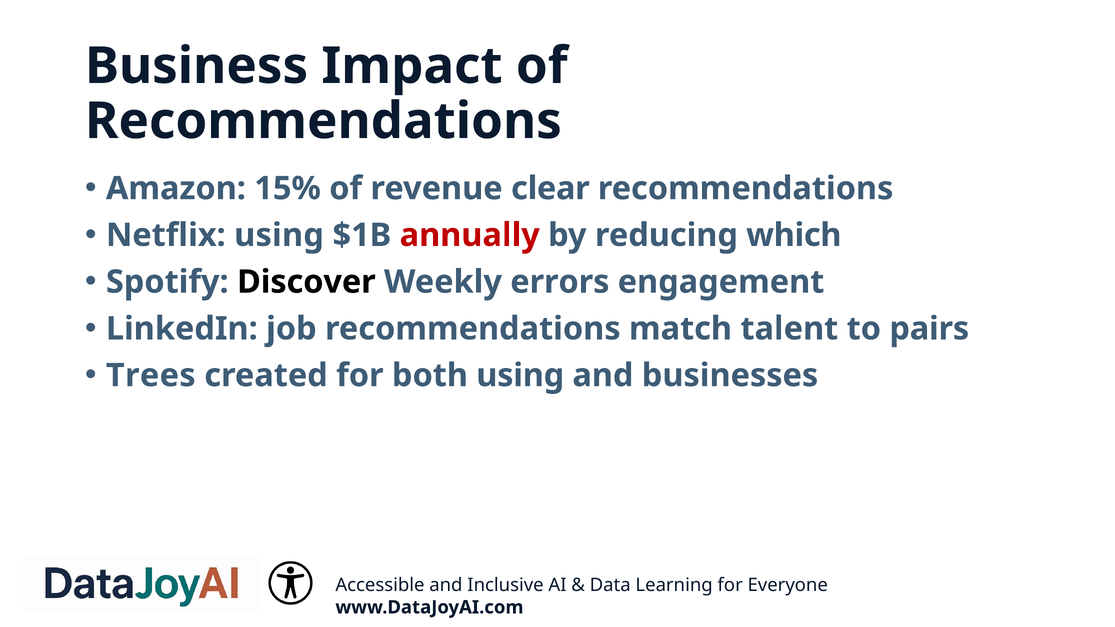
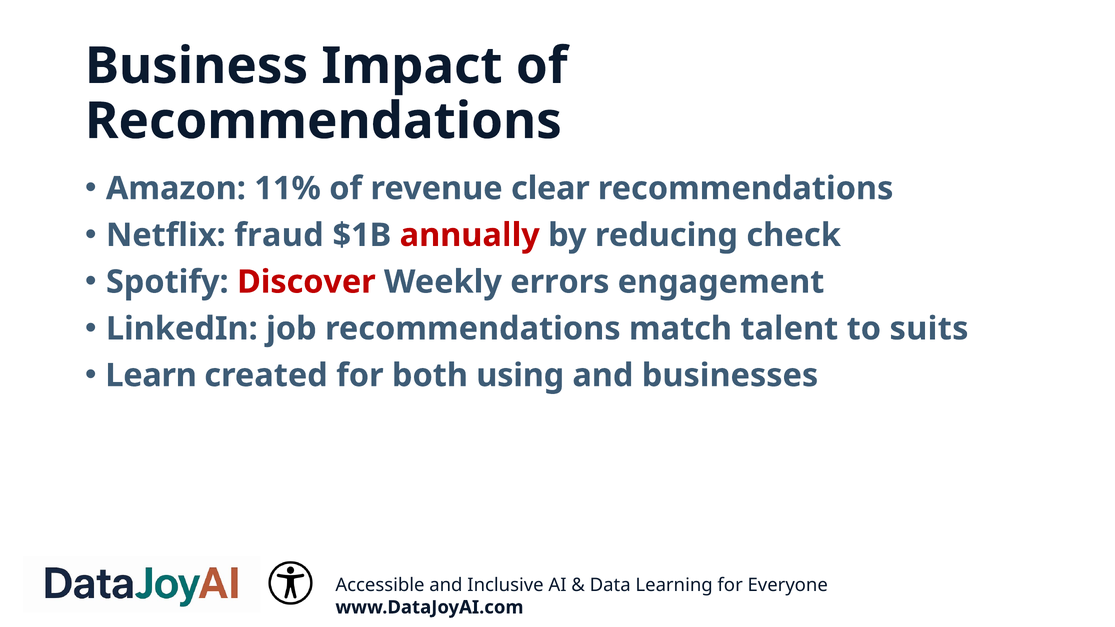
15%: 15% -> 11% (288, 189)
Netflix using: using -> fraud (279, 235)
which: which -> check (794, 235)
Discover colour: black -> red (306, 282)
pairs: pairs -> suits (929, 329)
Trees: Trees -> Learn (151, 376)
